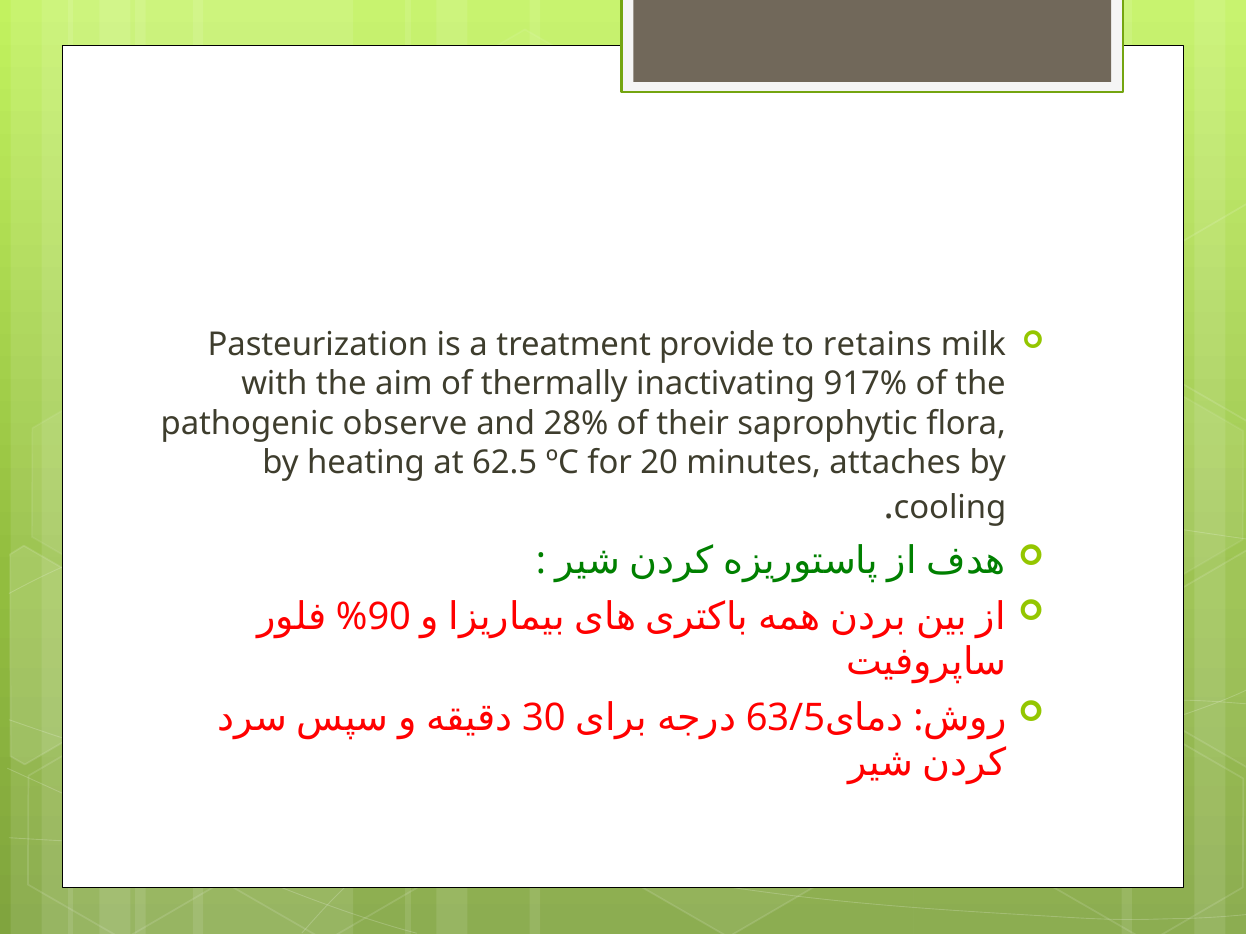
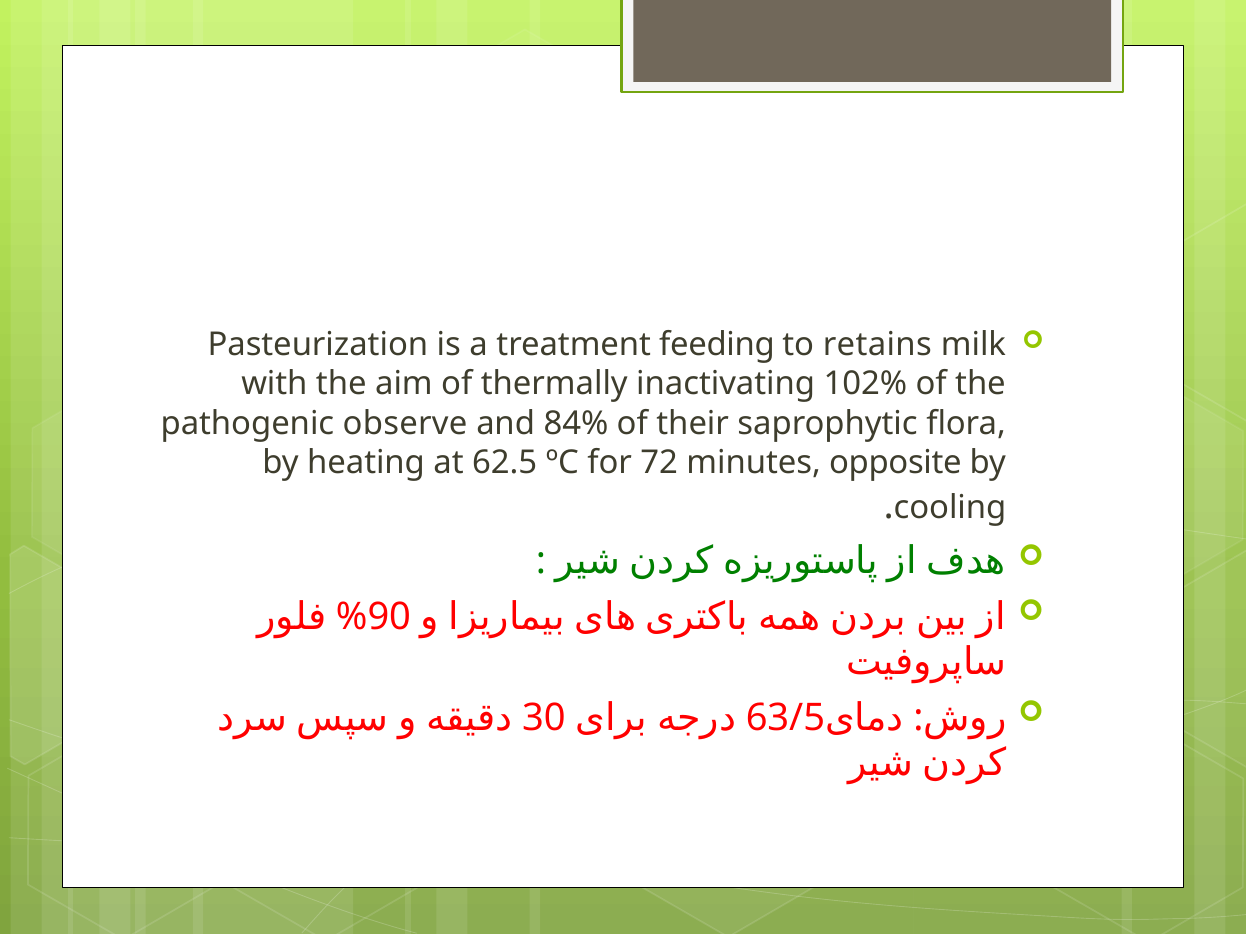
provide: provide -> feeding (717, 345)
917%: 917% -> 102% (865, 384)
28%: 28% -> 84% (576, 424)
20: 20 -> 72 (659, 463)
attaches: attaches -> opposite (895, 463)
